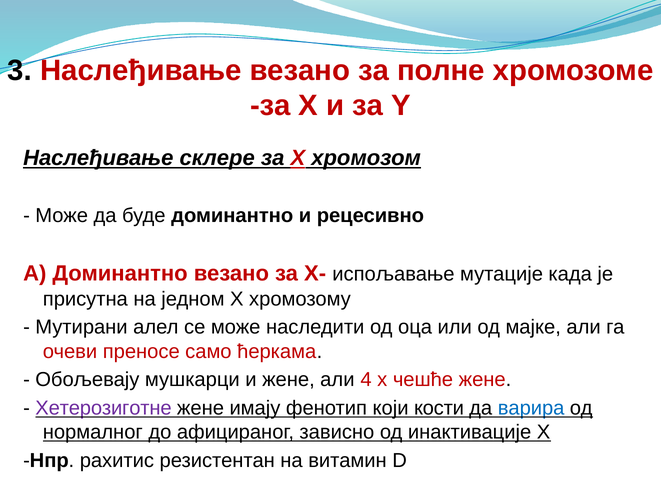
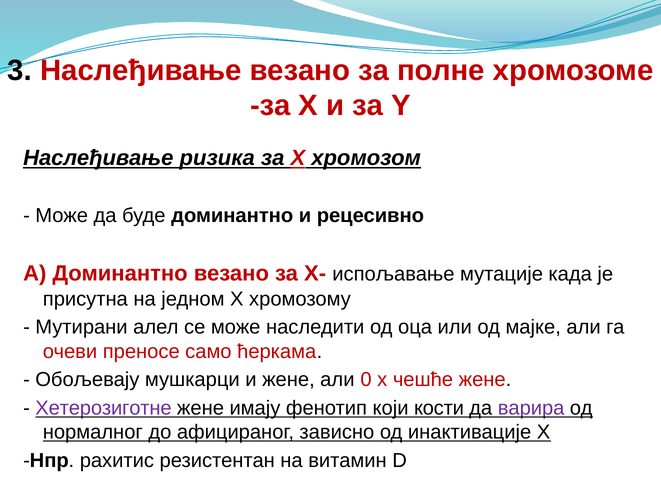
склере: склере -> ризика (217, 158)
4: 4 -> 0 (366, 380)
варира colour: blue -> purple (531, 408)
